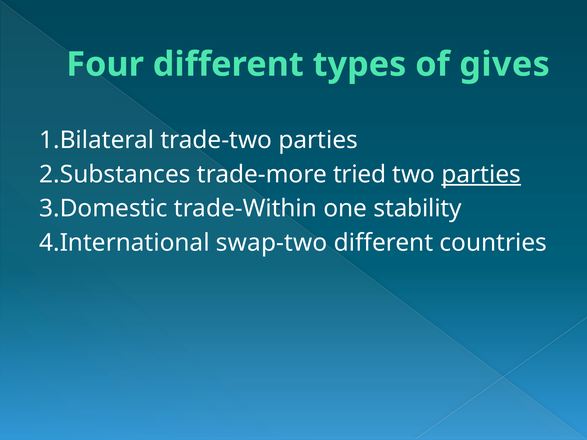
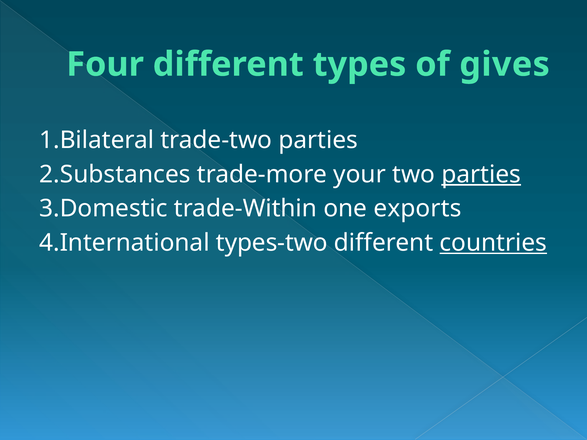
tried: tried -> your (359, 174)
stability: stability -> exports (417, 209)
swap-two: swap-two -> types-two (272, 243)
countries underline: none -> present (493, 243)
